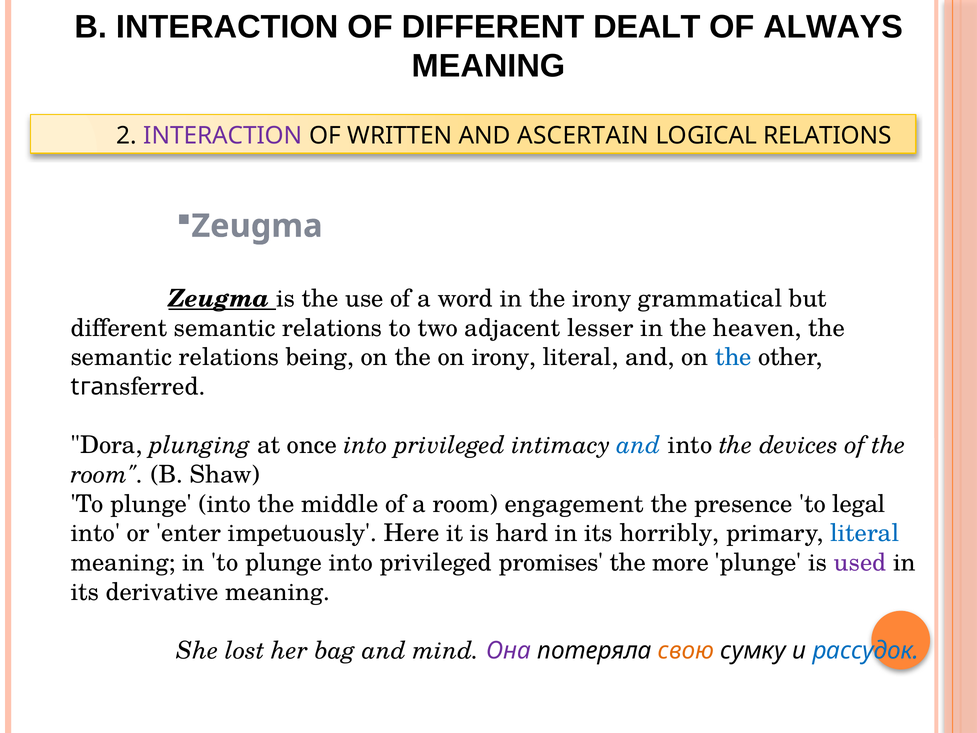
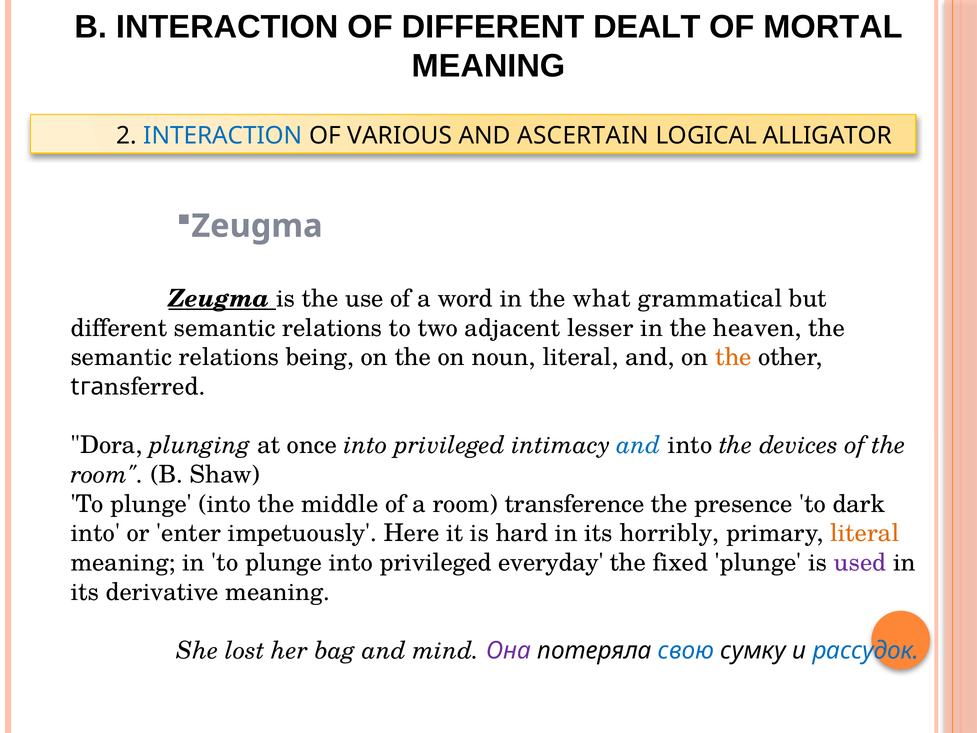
ALWAYS: ALWAYS -> MORTAL (833, 27)
INTERACTION colour: purple -> blue (223, 136)
WRITTEN: WRITTEN -> VARIOUS (400, 136)
LOGICAL RELATIONS: RELATIONS -> ALLIGATOR (827, 136)
the irony: irony -> what (602, 299)
irony: irony -> noun (504, 357)
the colour: blue -> orange (733, 357)
engagement: engagement -> transference (574, 504)
legal: legal -> dark (859, 504)
literal colour: blue -> orange (865, 533)
promises: promises -> everyday (551, 562)
more: more -> fixed (680, 562)
свою colour: orange -> blue (686, 650)
